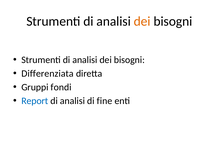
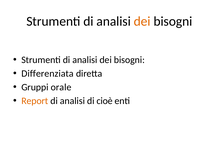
fondi: fondi -> orale (61, 87)
Report colour: blue -> orange (35, 100)
fine: fine -> cioè (105, 100)
